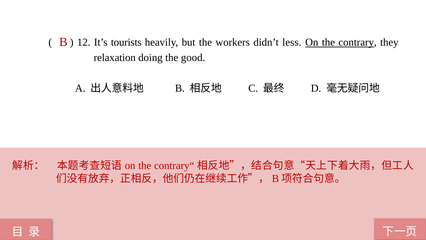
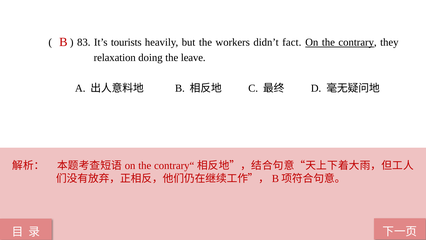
12: 12 -> 83 (84, 42)
less: less -> fact (292, 42)
good: good -> leave (193, 58)
